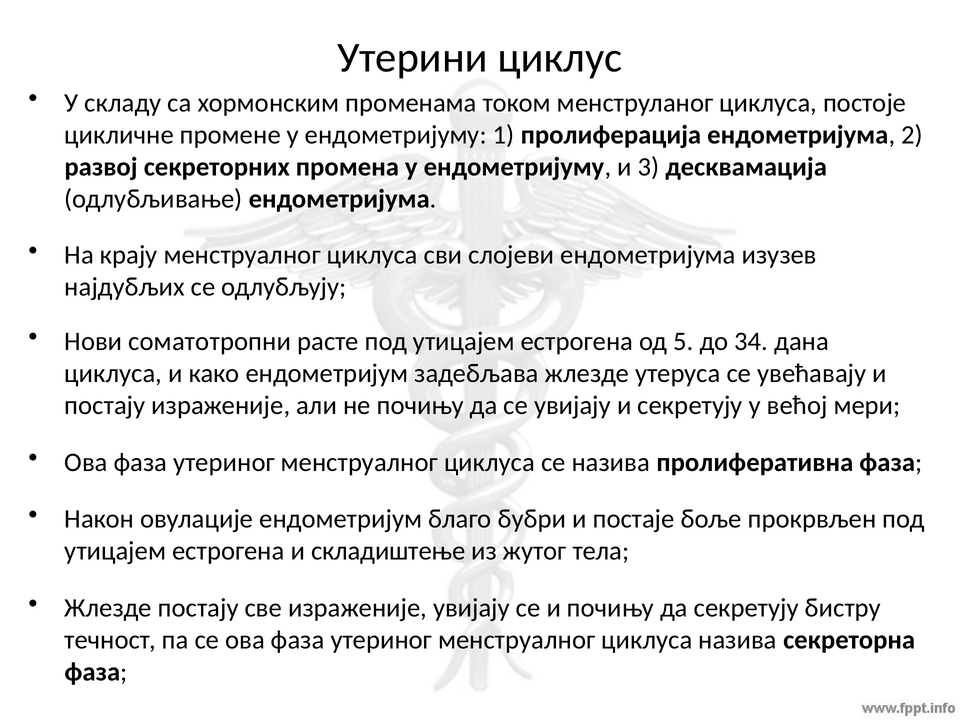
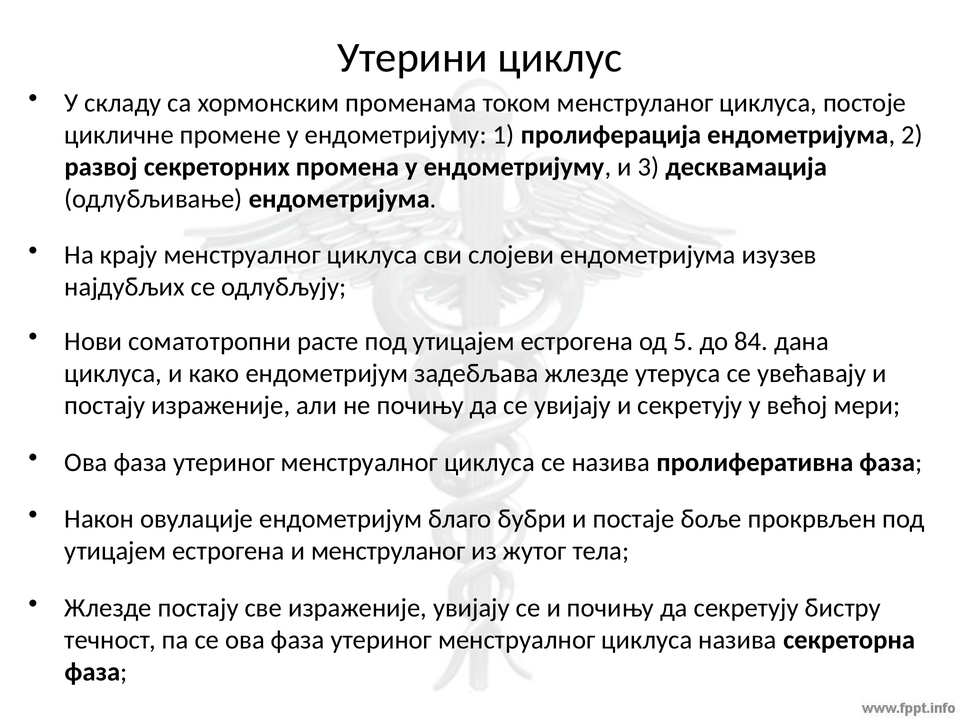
34: 34 -> 84 (751, 341)
и складиштење: складиштење -> менструланог (388, 551)
